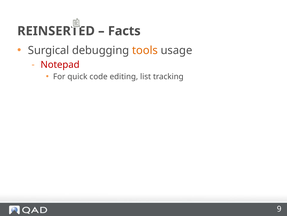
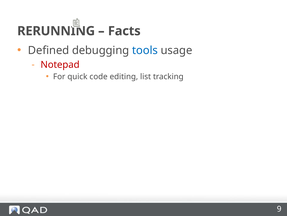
REINSERTED: REINSERTED -> RERUNNING (56, 31)
Surgical: Surgical -> Defined (49, 50)
tools colour: orange -> blue (145, 50)
